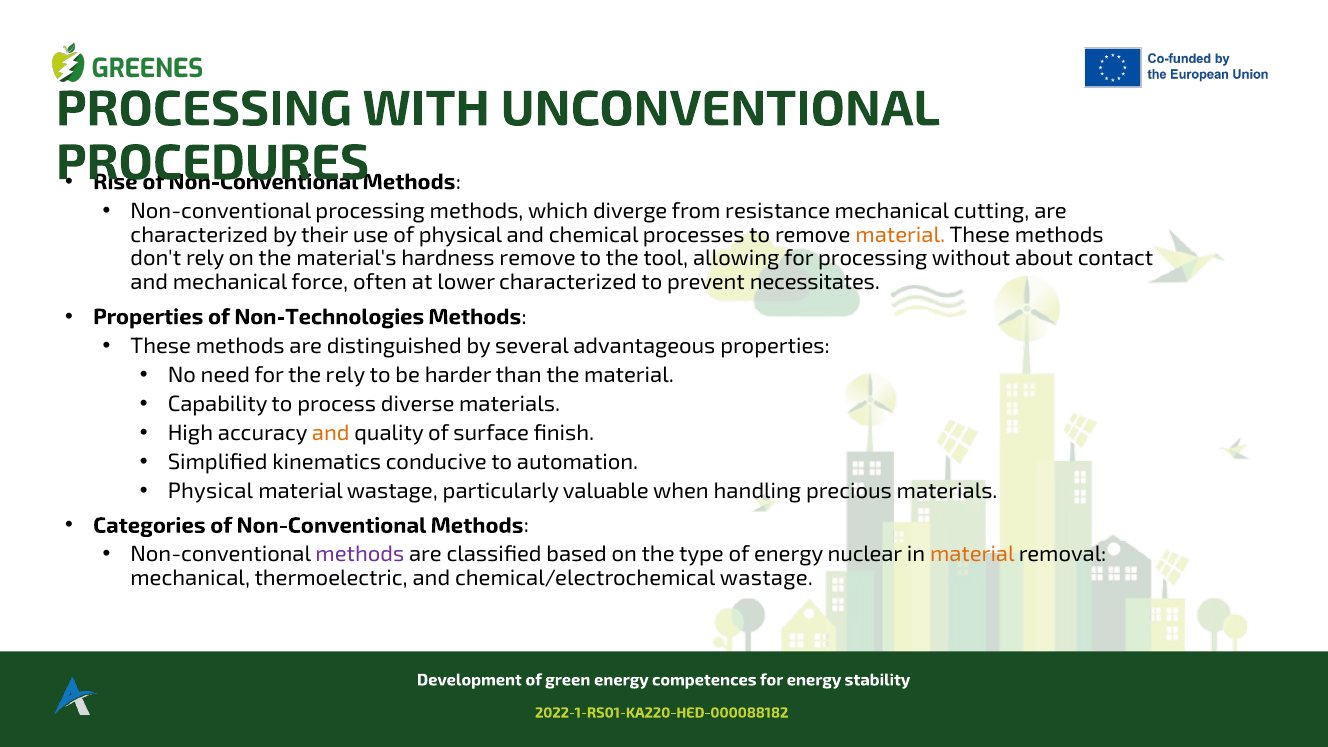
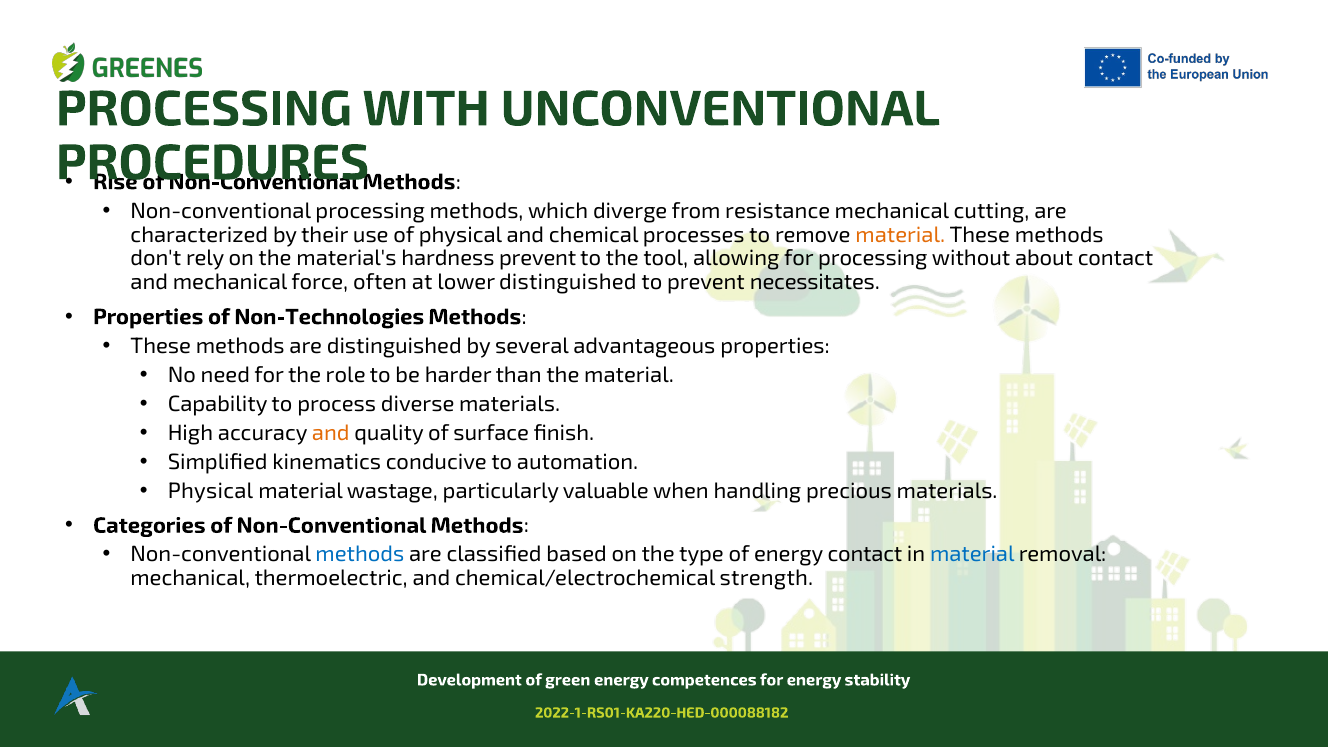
hardness remove: remove -> prevent (538, 259)
lower characterized: characterized -> distinguished (568, 283)
the rely: rely -> role (346, 375)
methods colour: purple -> blue (360, 554)
energy nuclear: nuclear -> contact (865, 554)
material colour: orange -> blue (972, 554)
chemical/electrochemical wastage: wastage -> strength (766, 578)
